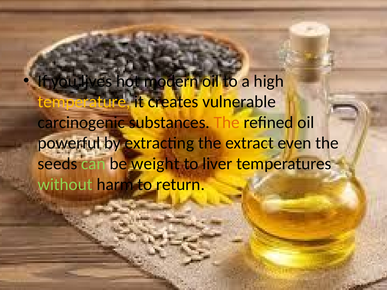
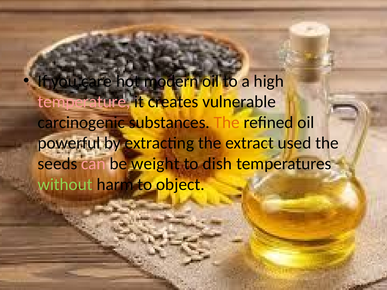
lives: lives -> care (96, 81)
temperature colour: yellow -> pink (84, 102)
even: even -> used (294, 143)
can colour: light green -> pink (93, 164)
liver: liver -> dish (217, 164)
return: return -> object (180, 185)
